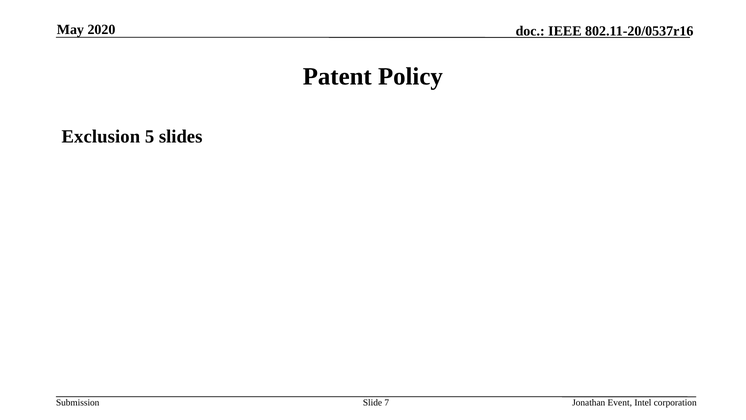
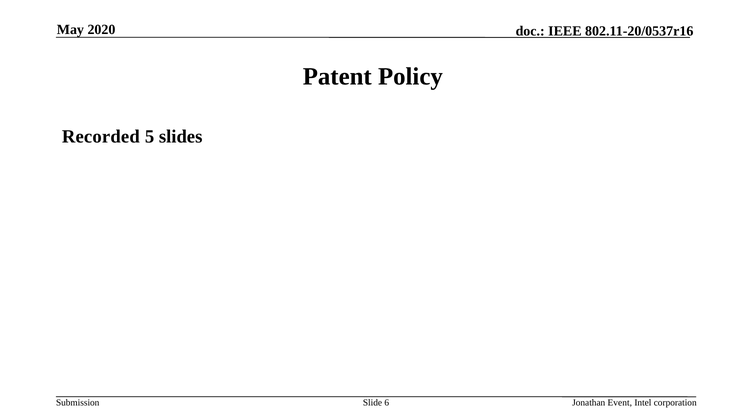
Exclusion: Exclusion -> Recorded (101, 137)
7: 7 -> 6 (387, 402)
